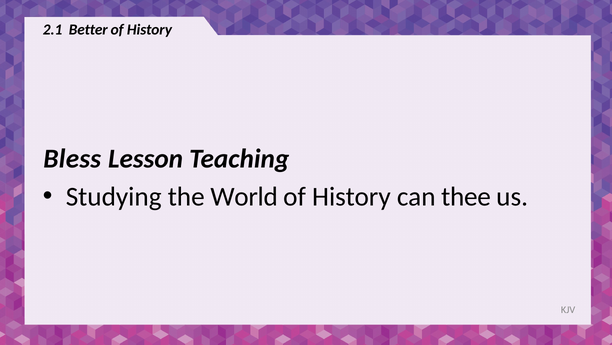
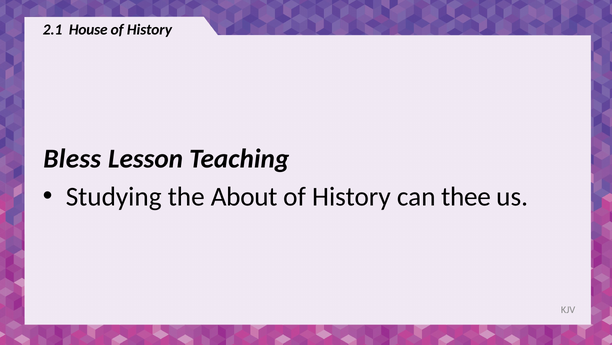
Better: Better -> House (88, 30)
World: World -> About (244, 197)
